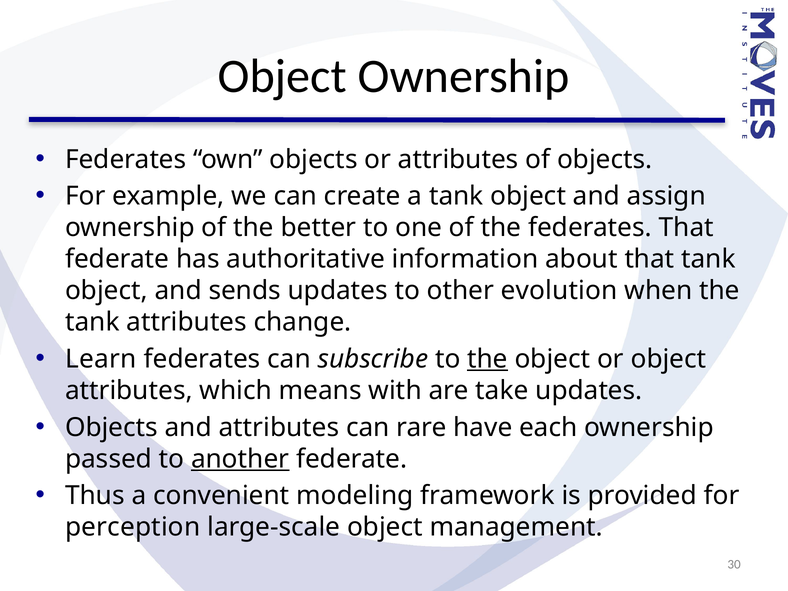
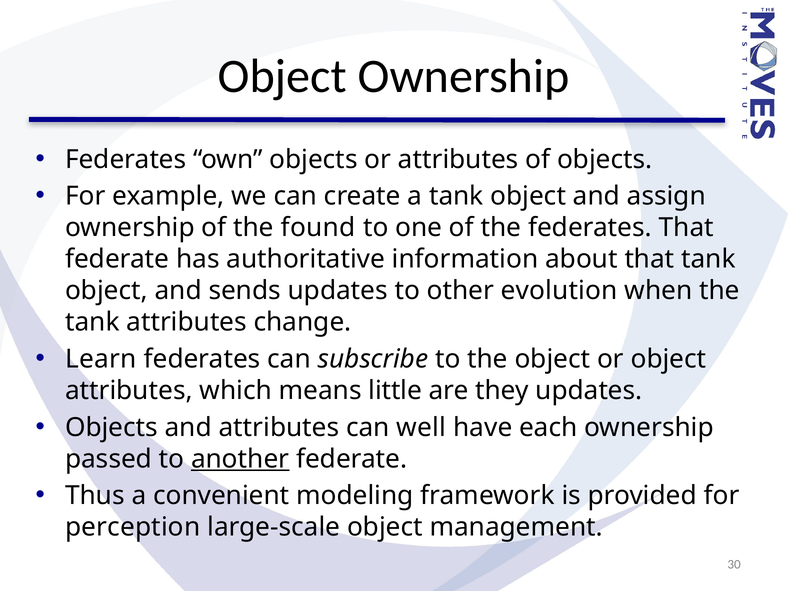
better: better -> found (318, 228)
the underline: present -> none (488, 359)
with: with -> little (395, 391)
take: take -> they (502, 391)
rare: rare -> well (421, 427)
